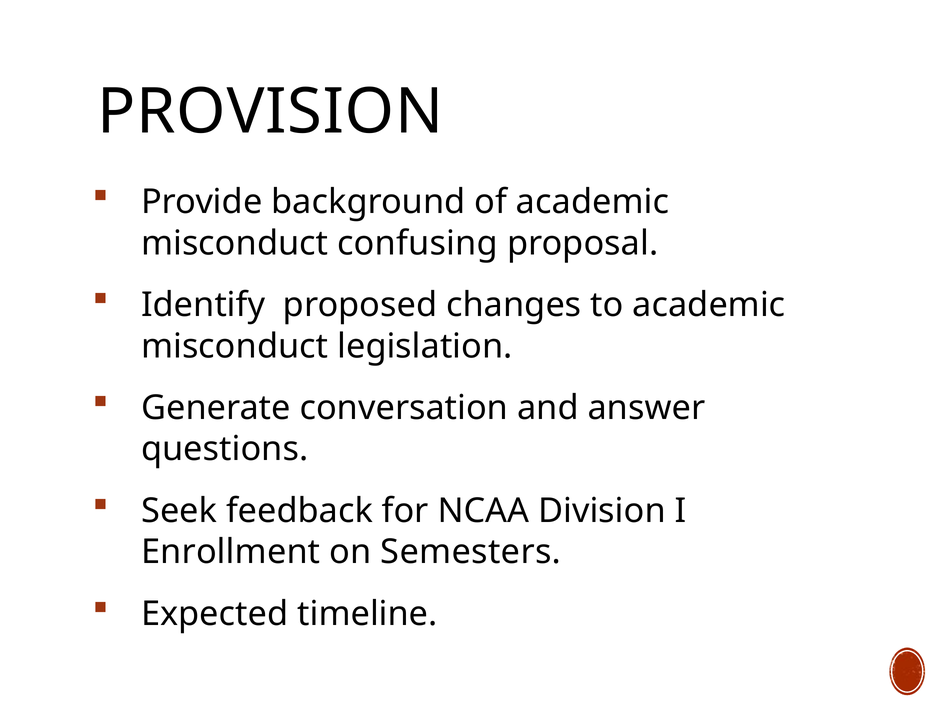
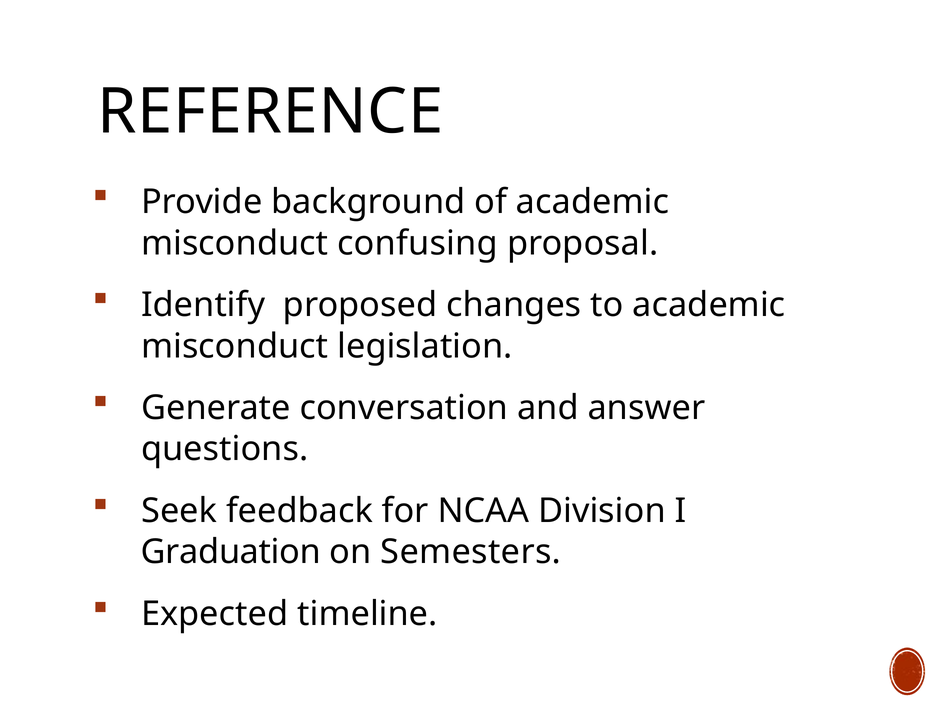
PROVISION: PROVISION -> REFERENCE (270, 112)
Enrollment: Enrollment -> Graduation (231, 552)
